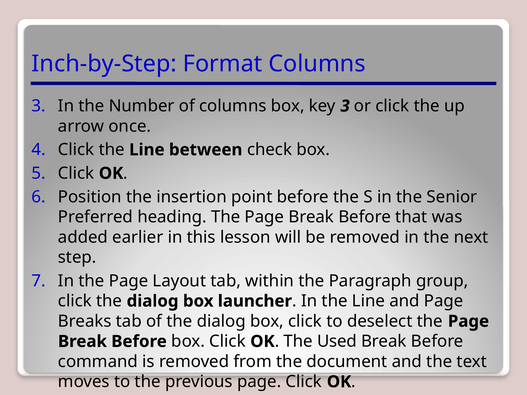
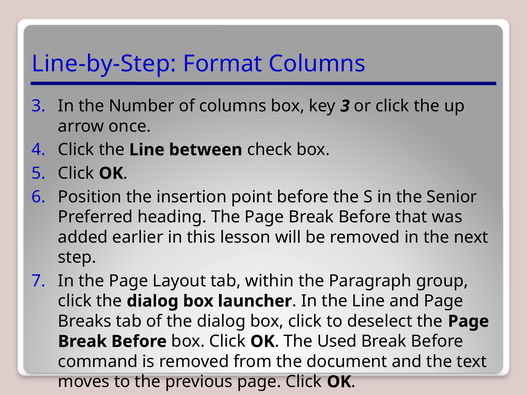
Inch-by-Step: Inch-by-Step -> Line-by-Step (104, 64)
